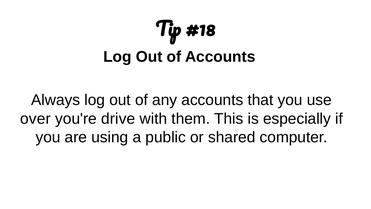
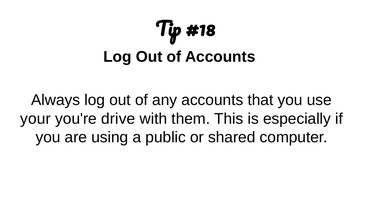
over: over -> your (35, 119)
